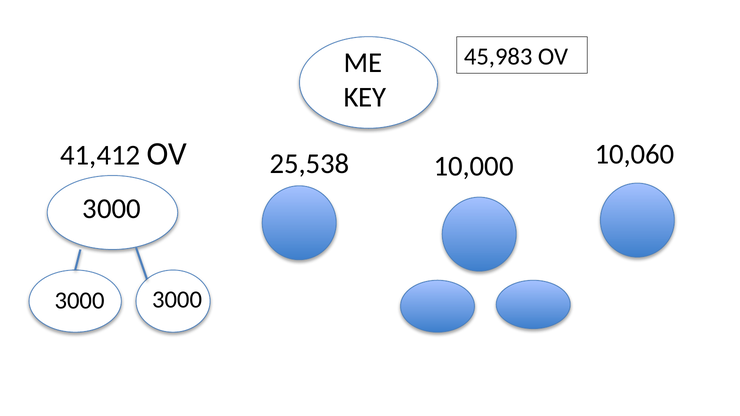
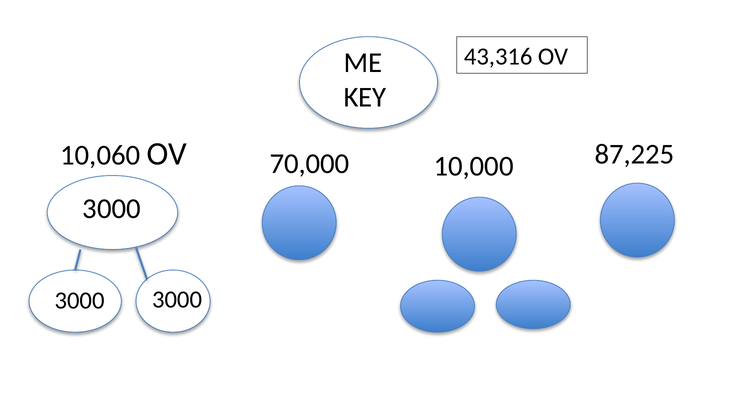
45,983: 45,983 -> 43,316 (498, 57)
41,412: 41,412 -> 10,060 (100, 155)
25,538: 25,538 -> 70,000 (309, 164)
10,060: 10,060 -> 87,225 (635, 154)
